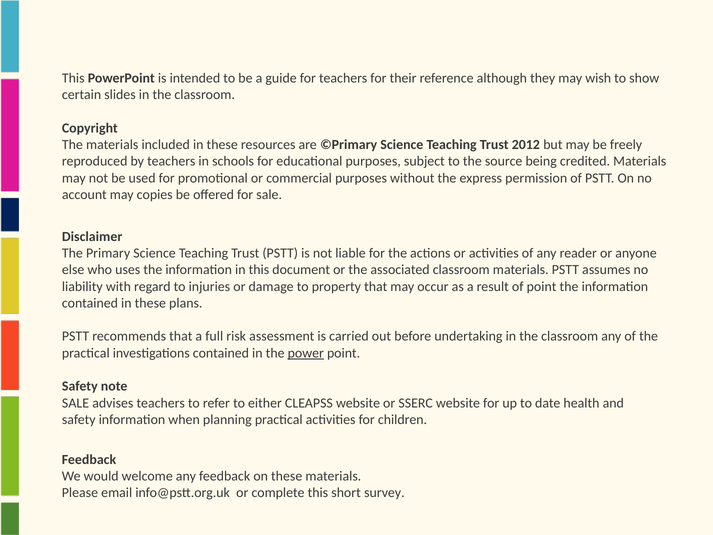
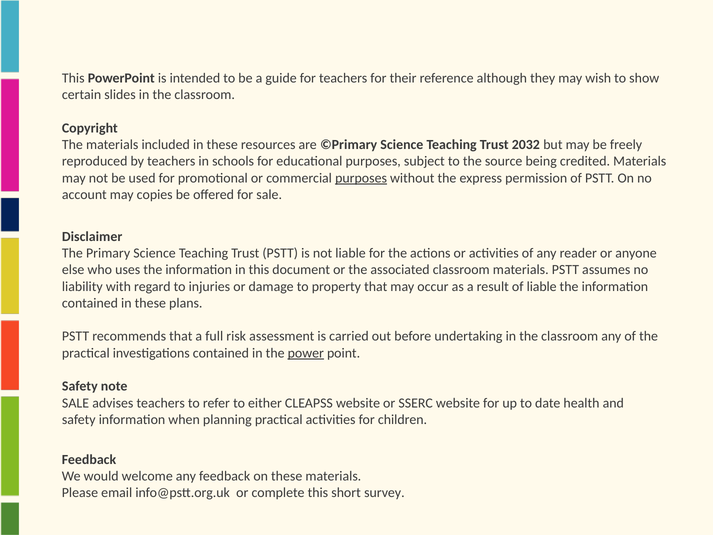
2012: 2012 -> 2032 (526, 145)
purposes underline: none -> present (361, 178)
of point: point -> liable (542, 286)
